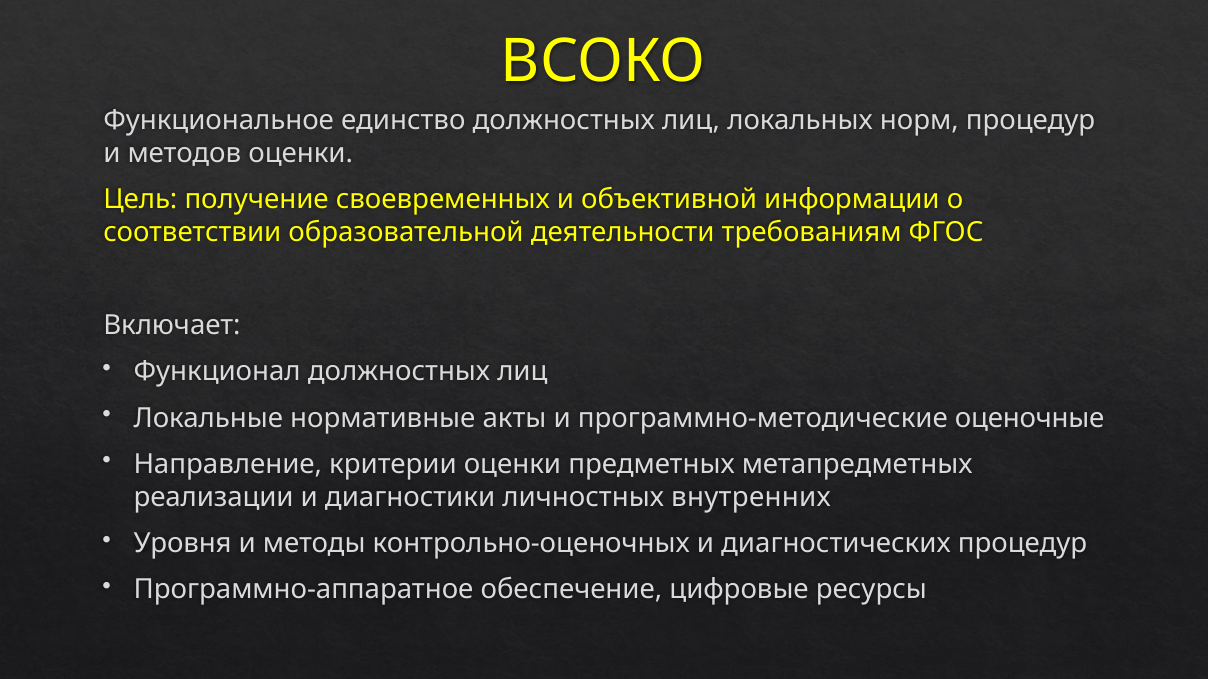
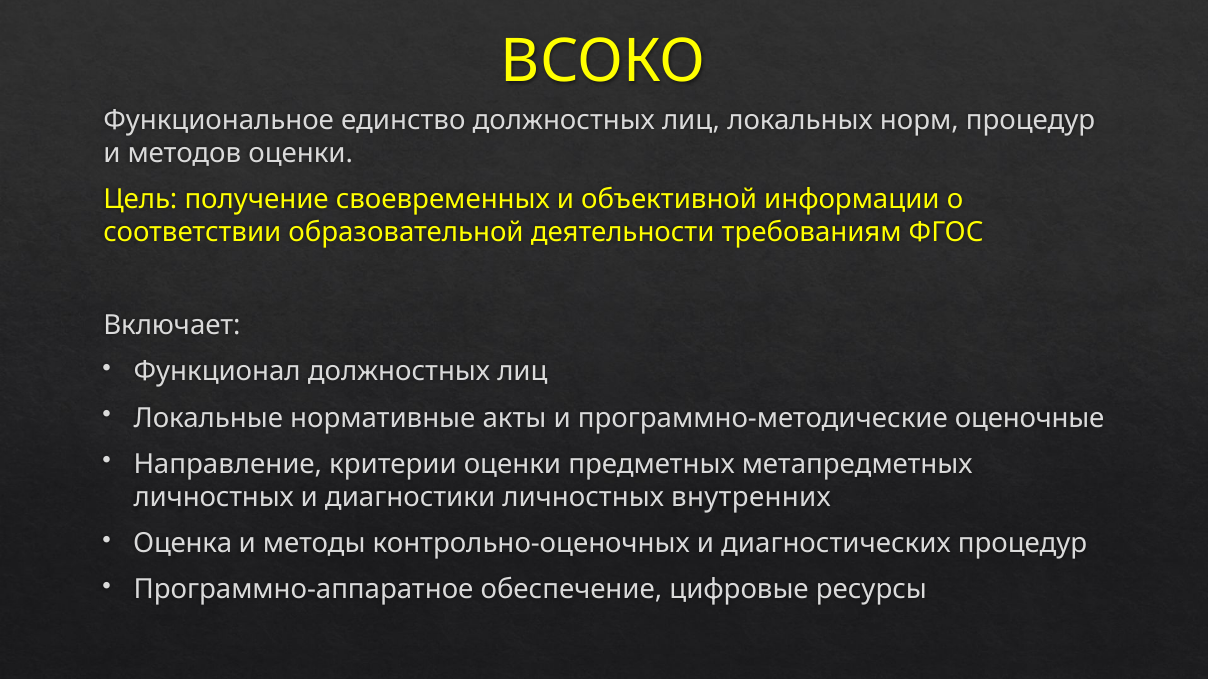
реализации: реализации -> личностных (214, 498)
Уровня: Уровня -> Оценка (183, 544)
